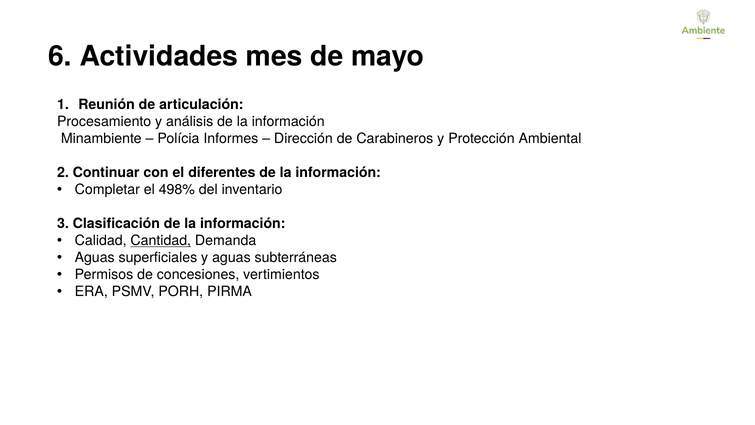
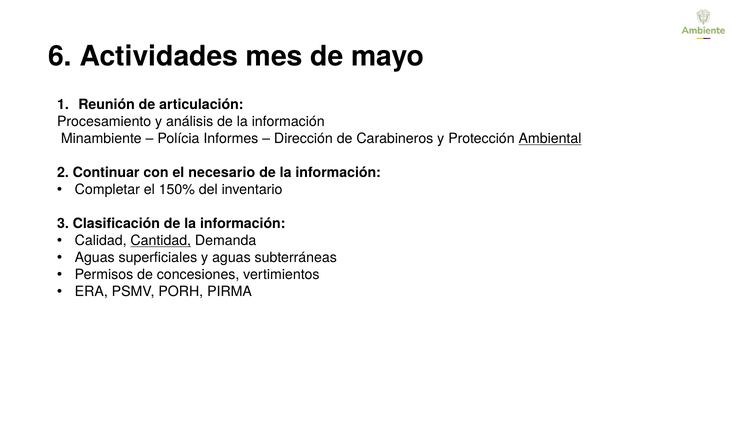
Ambiental underline: none -> present (550, 139)
diferentes: diferentes -> necesario (222, 173)
498%: 498% -> 150% (177, 190)
